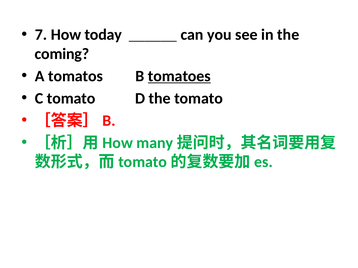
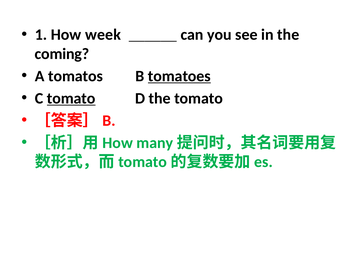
7: 7 -> 1 (41, 35)
today: today -> week (103, 35)
tomato underline: none -> present (71, 98)
